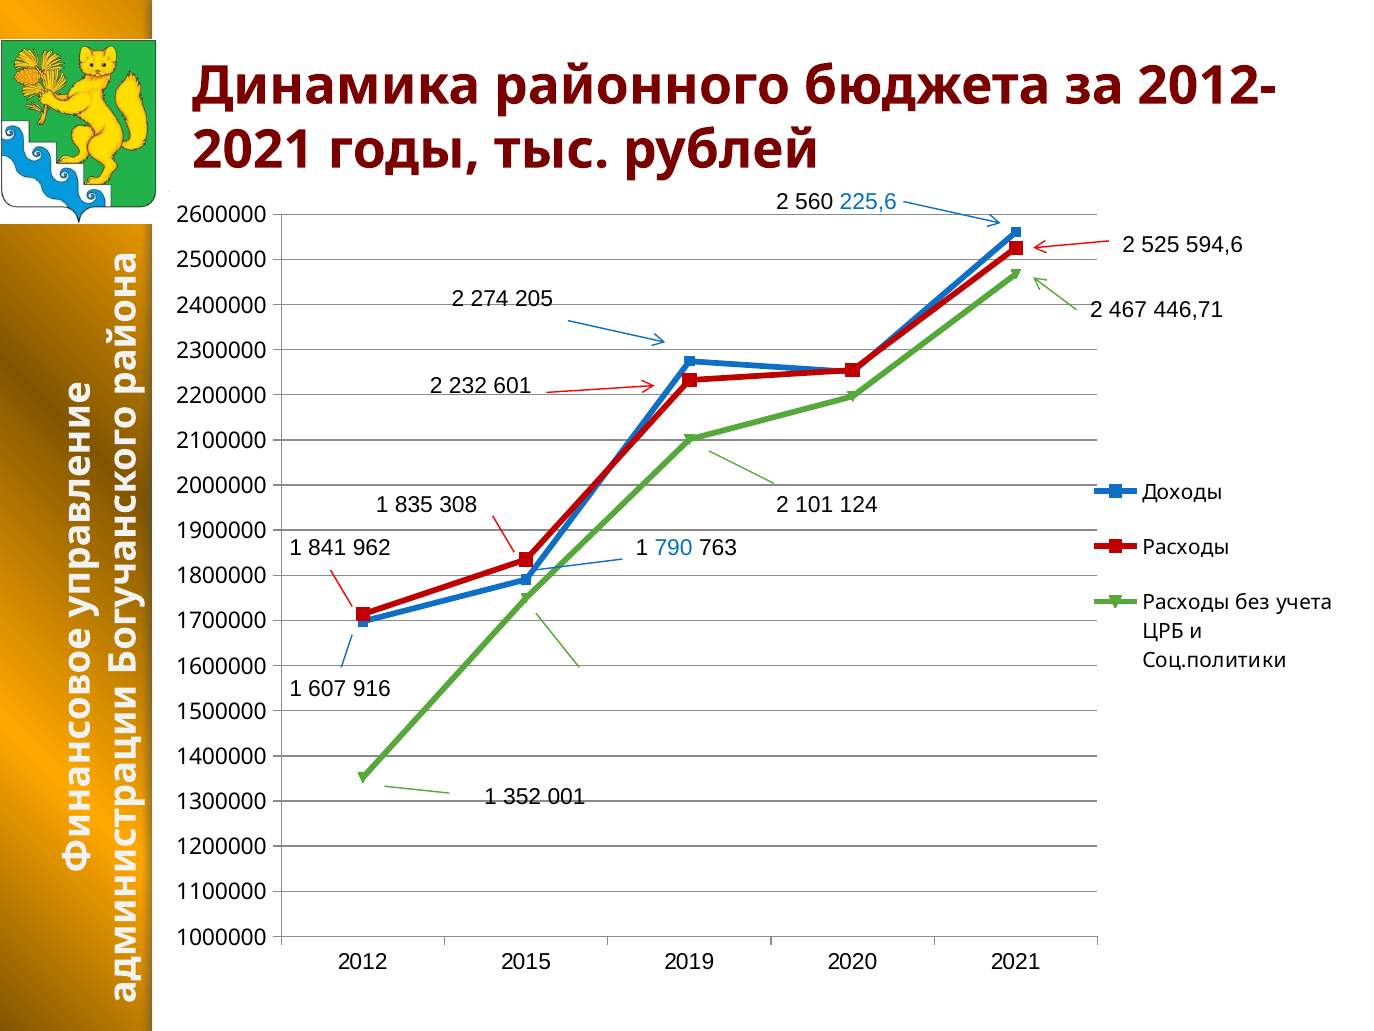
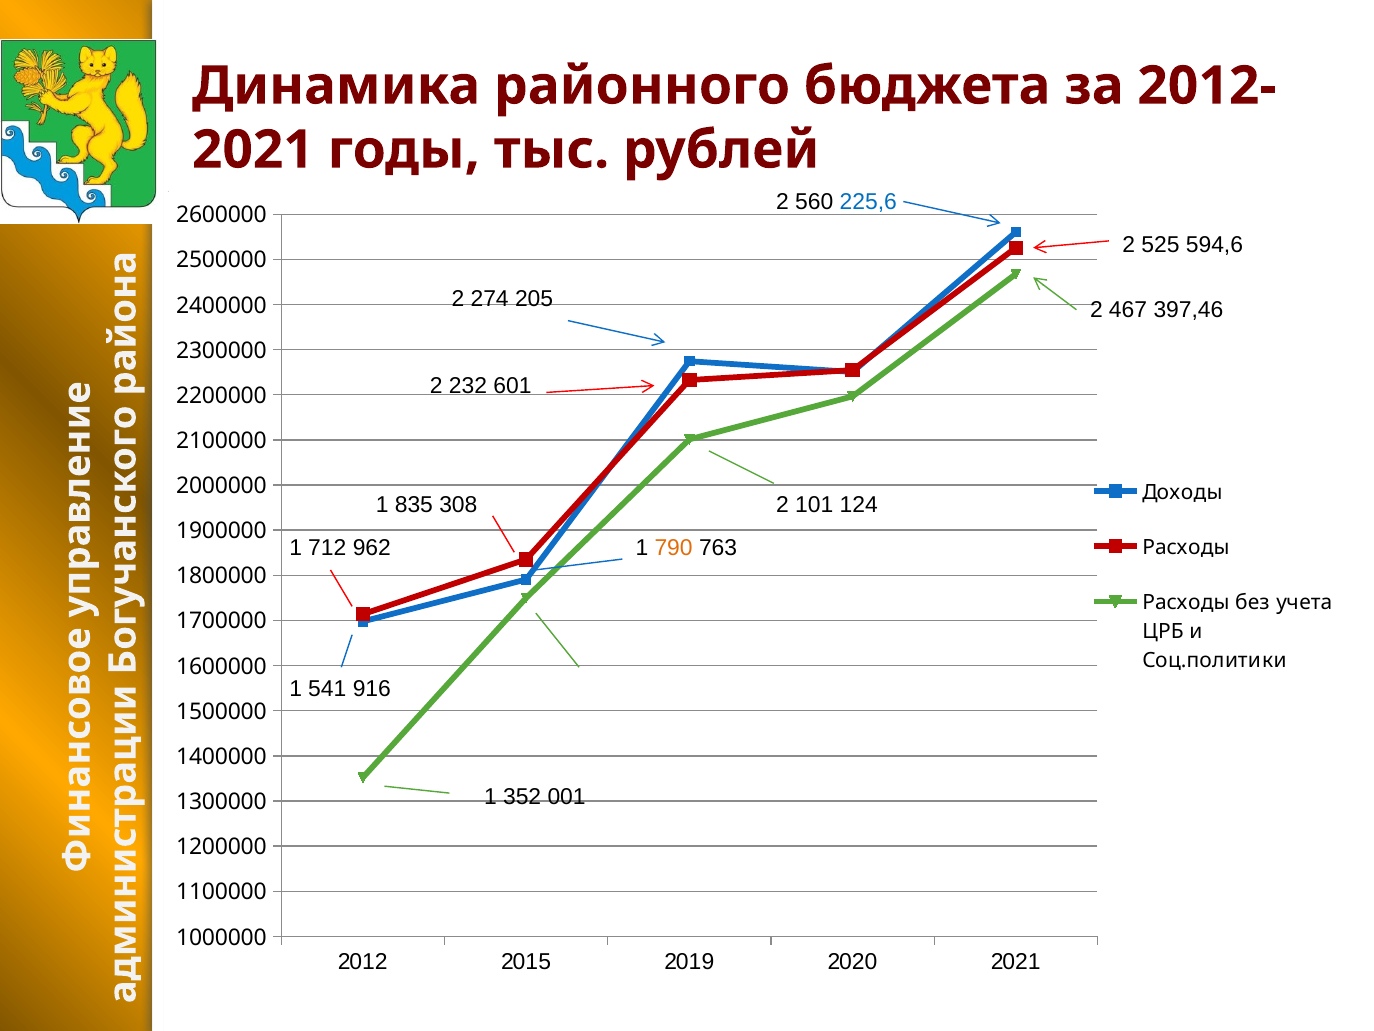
446,71: 446,71 -> 397,46 (1188, 310)
841: 841 -> 712 (327, 548)
790 colour: blue -> orange (674, 548)
607: 607 -> 541 (327, 689)
